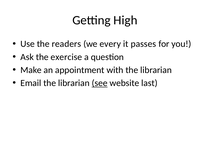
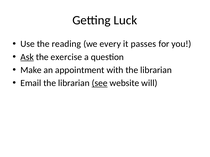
High: High -> Luck (125, 20)
readers: readers -> reading (66, 44)
Ask underline: none -> present (27, 57)
last: last -> will (149, 83)
